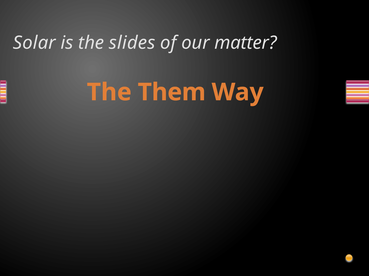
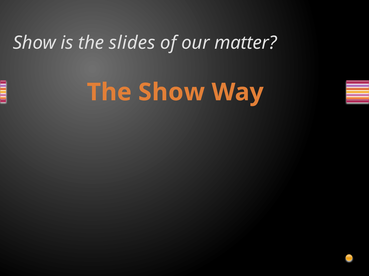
Solar: Solar -> Show (34, 43)
The Them: Them -> Show (172, 92)
